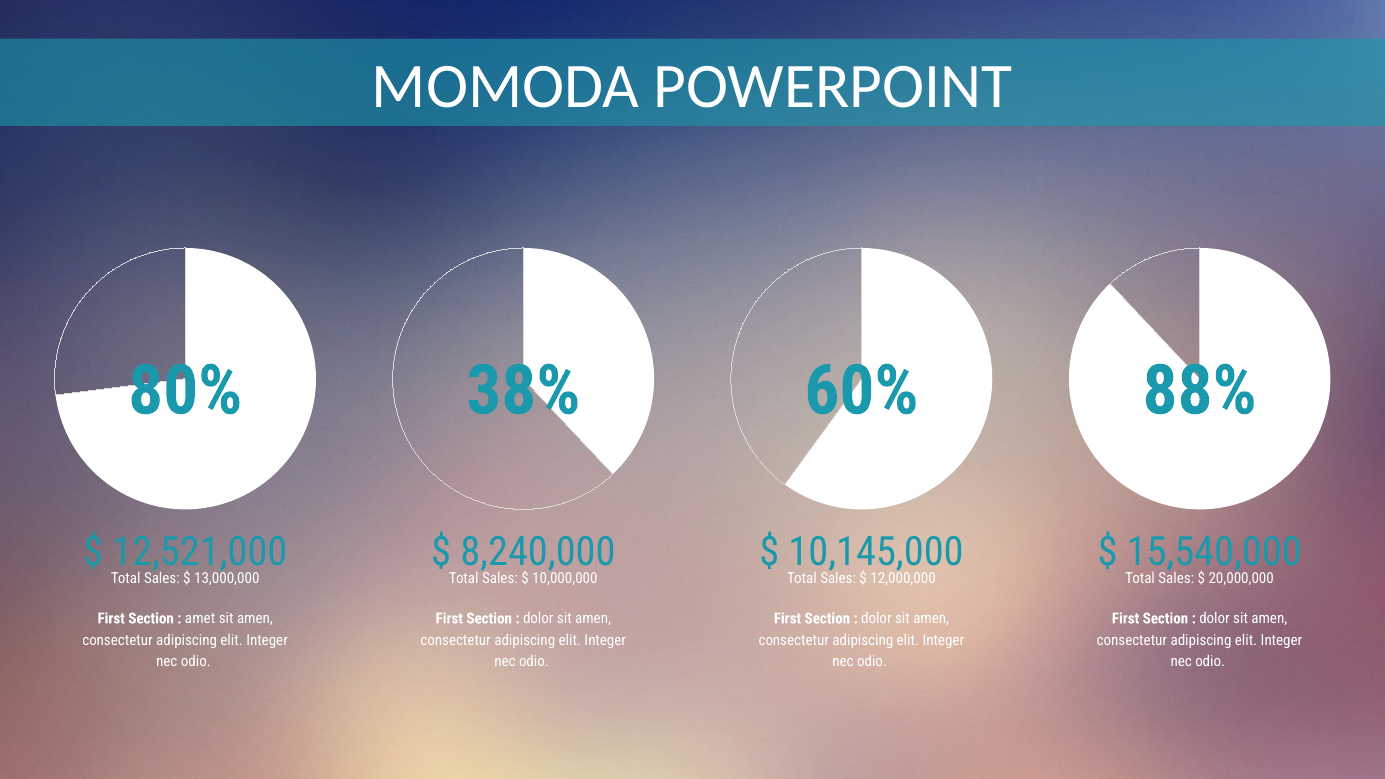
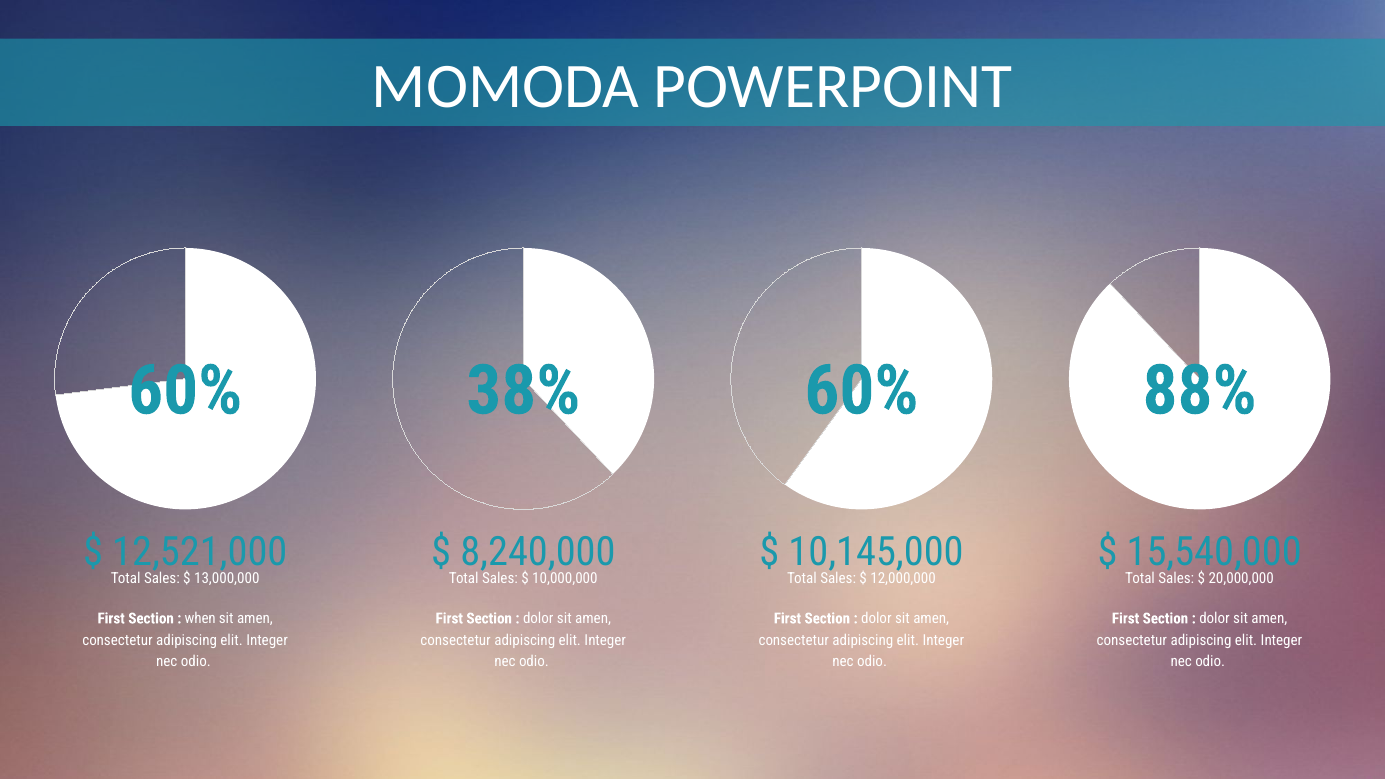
80%: 80% -> 60% (185, 391)
amet: amet -> when (200, 618)
